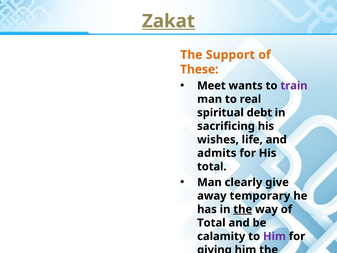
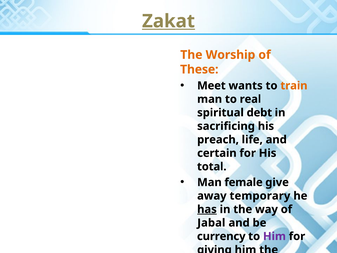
Support: Support -> Worship (230, 55)
train colour: purple -> orange (294, 86)
wishes: wishes -> preach (218, 140)
admits: admits -> certain (217, 153)
clearly: clearly -> female (244, 182)
has underline: none -> present (207, 209)
the underline: present -> none (243, 209)
Total: Total -> Jabal (211, 223)
calamity: calamity -> currency (221, 236)
